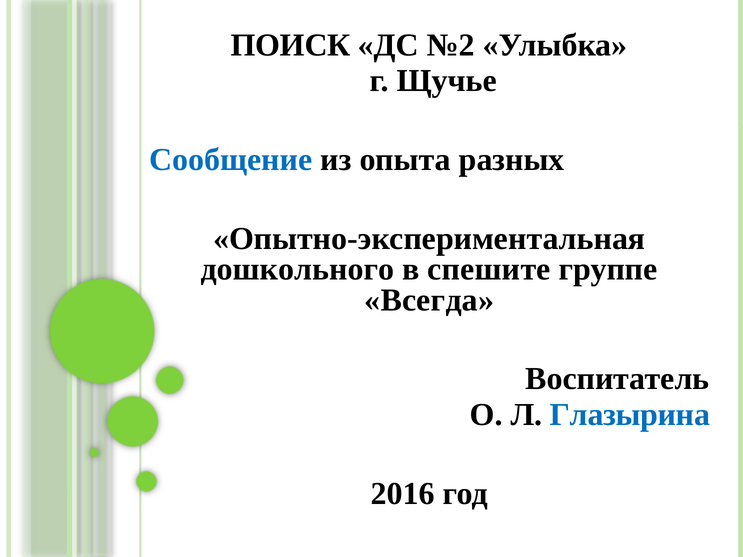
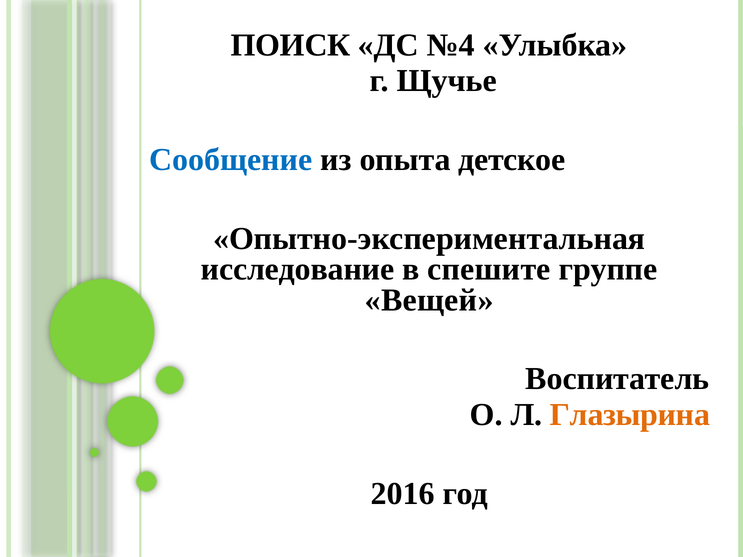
№2: №2 -> №4 (451, 45)
разных: разных -> детское (512, 160)
дошкольного: дошкольного -> исследование (298, 269)
Всегда: Всегда -> Вещей (429, 300)
Глазырина colour: blue -> orange (630, 415)
